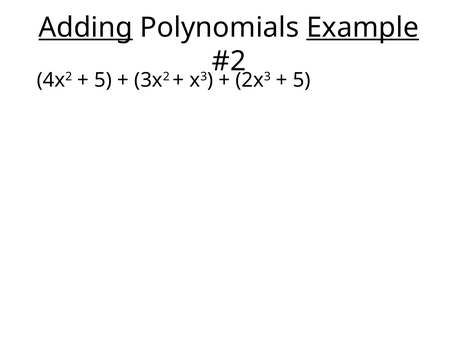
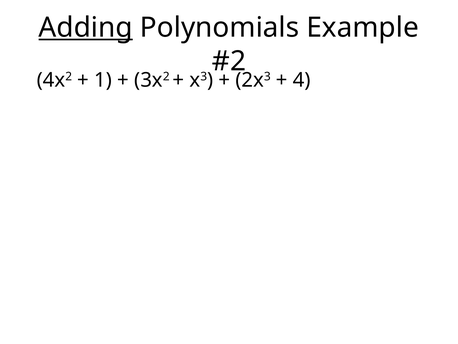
Example underline: present -> none (363, 28)
5: 5 -> 1 (103, 80)
5: 5 -> 4 (302, 80)
